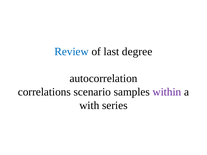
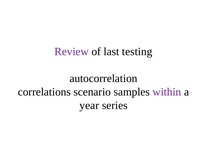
Review colour: blue -> purple (72, 52)
degree: degree -> testing (137, 52)
with: with -> year (89, 105)
